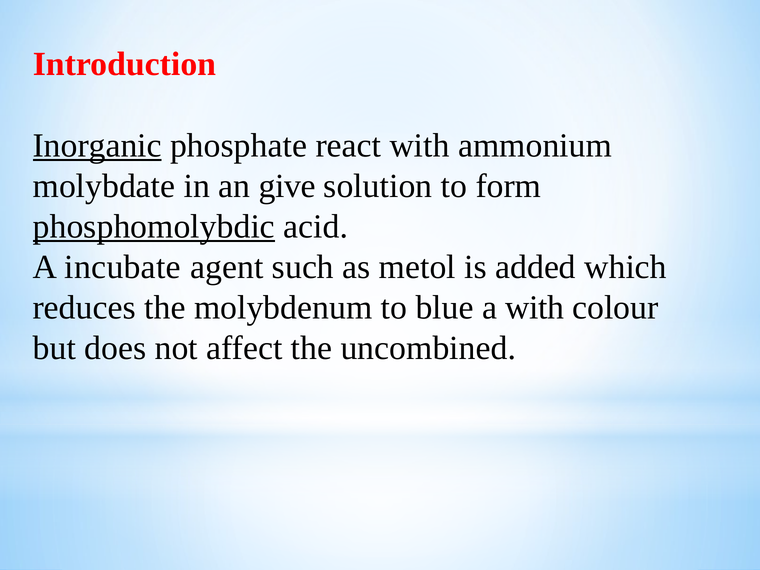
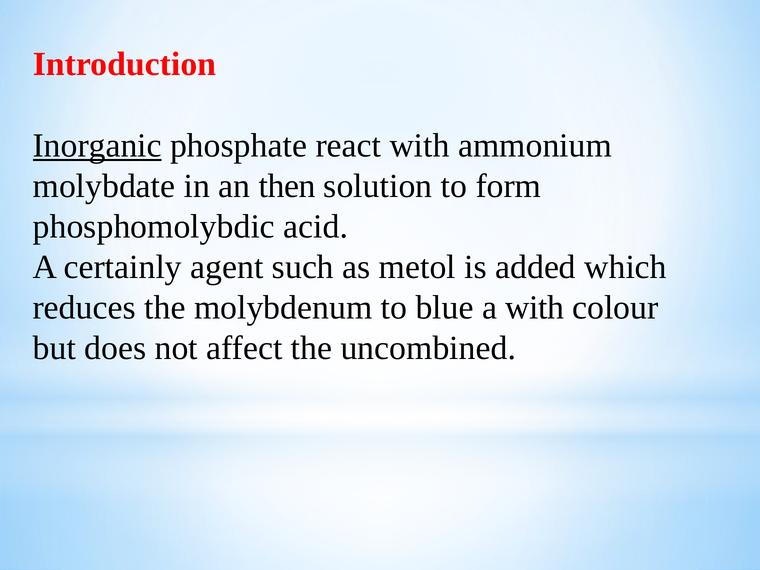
give: give -> then (287, 186)
phosphomolybdic underline: present -> none (154, 227)
incubate: incubate -> certainly (123, 267)
